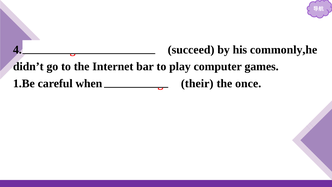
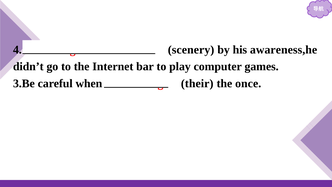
succeed: succeed -> scenery (191, 50)
commonly,he: commonly,he -> awareness,he (284, 50)
1.Be: 1.Be -> 3.Be (24, 83)
